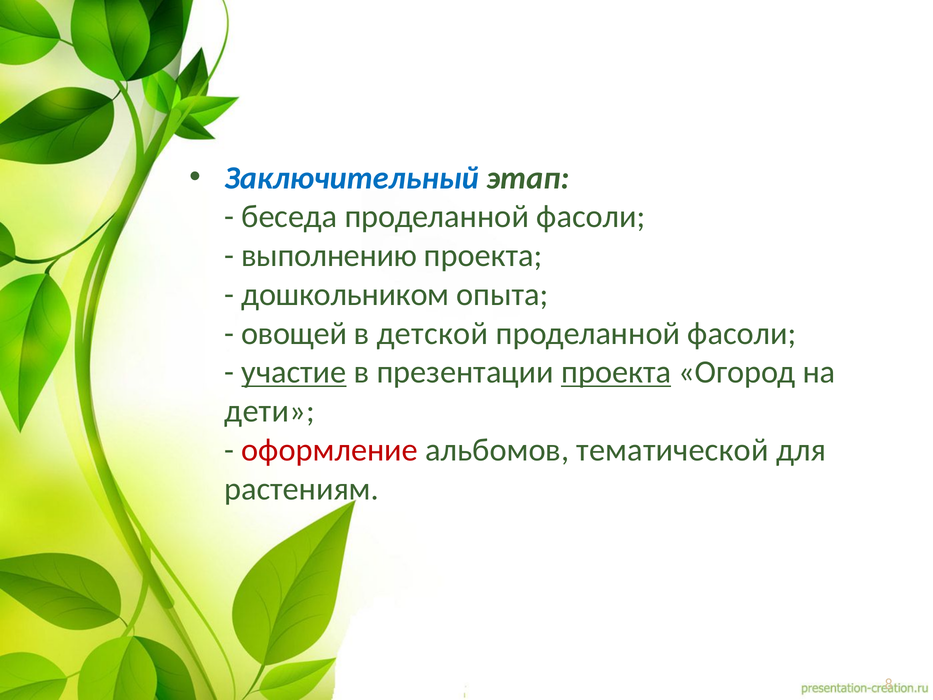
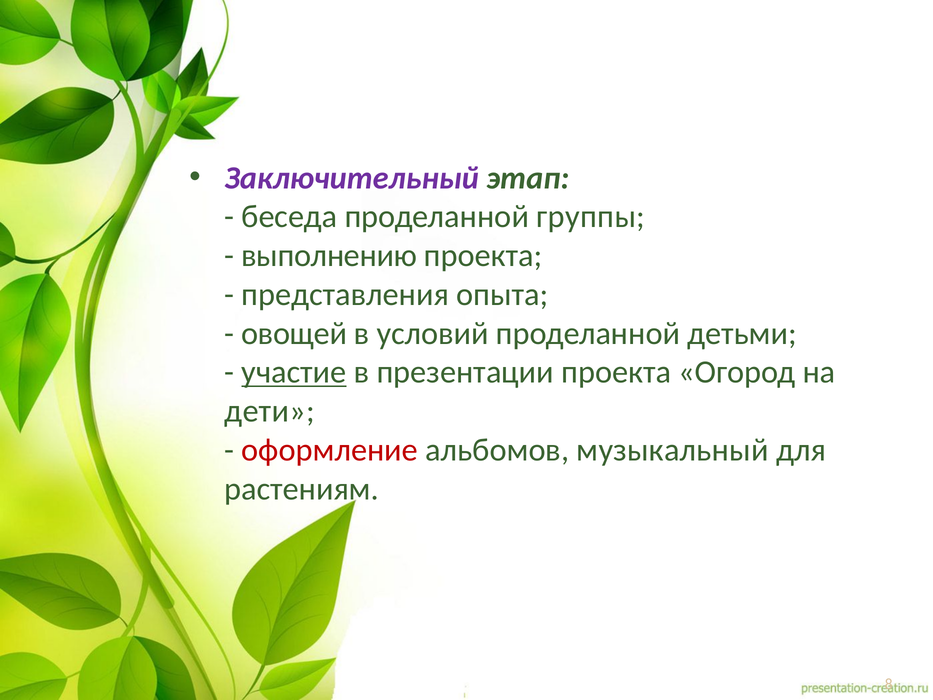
Заключительный colour: blue -> purple (352, 178)
фасоли: фасоли -> группы (591, 217)
дошкольником: дошкольником -> представления (345, 294)
детской: детской -> условий (433, 333)
фасоли: фасоли -> детьми (742, 333)
проекта underline: present -> none (616, 372)
тематической: тематической -> музыкальный (672, 450)
